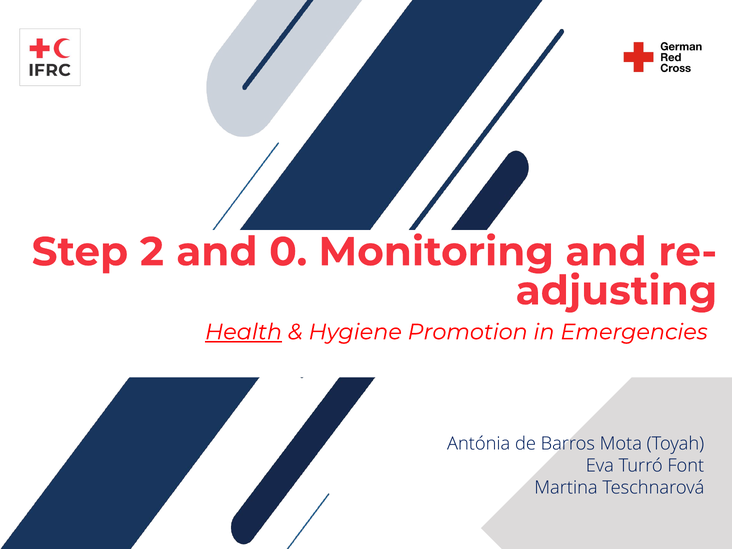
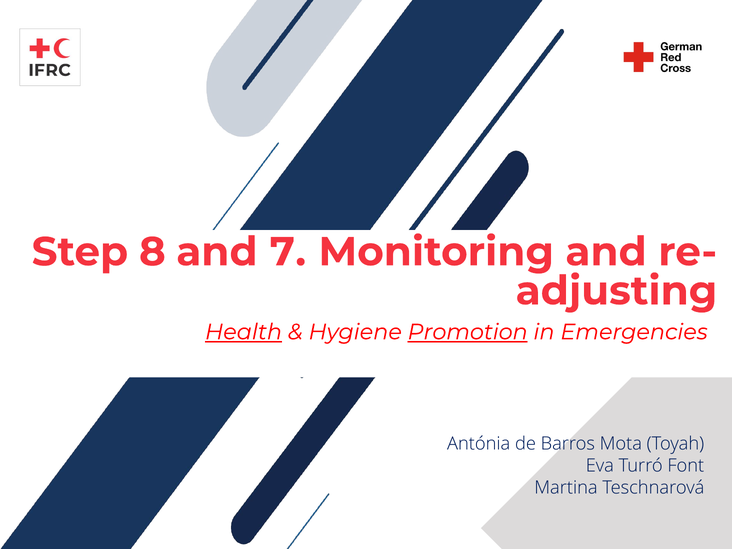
2: 2 -> 8 (152, 252)
0: 0 -> 7 (288, 252)
Promotion underline: none -> present (468, 332)
